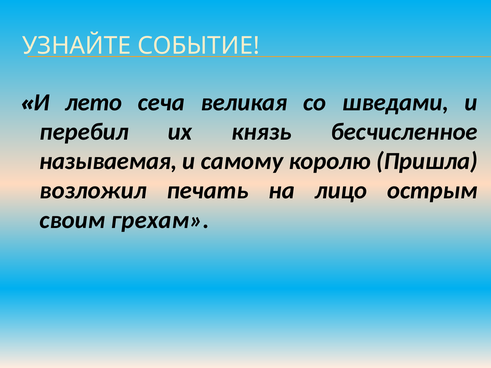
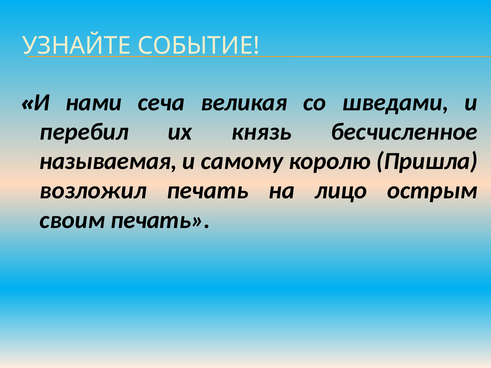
лето: лето -> нами (94, 102)
своим грехам: грехам -> печать (160, 220)
